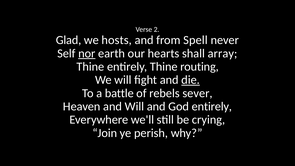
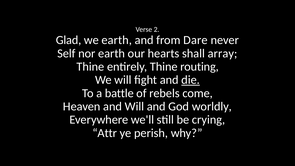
we hosts: hosts -> earth (117, 40)
Spell: Spell -> Dare (195, 40)
nor underline: present -> none (87, 53)
sever: sever -> come (198, 93)
God entirely: entirely -> worldly (212, 106)
Join: Join -> Attr (105, 133)
